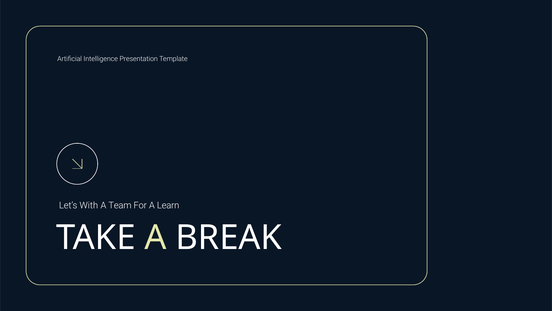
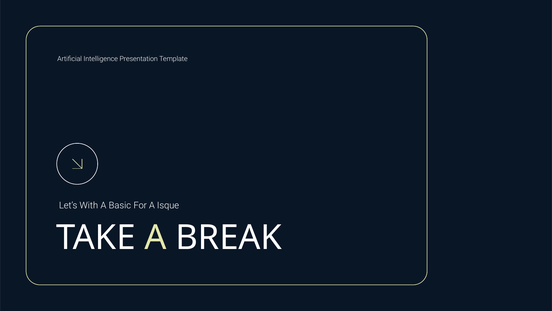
Team: Team -> Basic (120, 205)
Learn: Learn -> Isque (168, 205)
